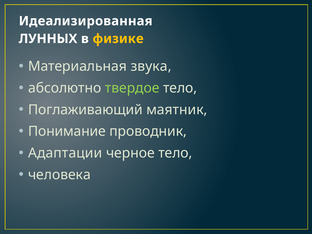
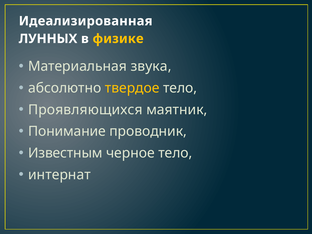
твердое colour: light green -> yellow (132, 88)
Поглаживающий: Поглаживающий -> Проявляющихся (85, 110)
Адаптации: Адаптации -> Известным (65, 153)
человека: человека -> интернат (59, 175)
